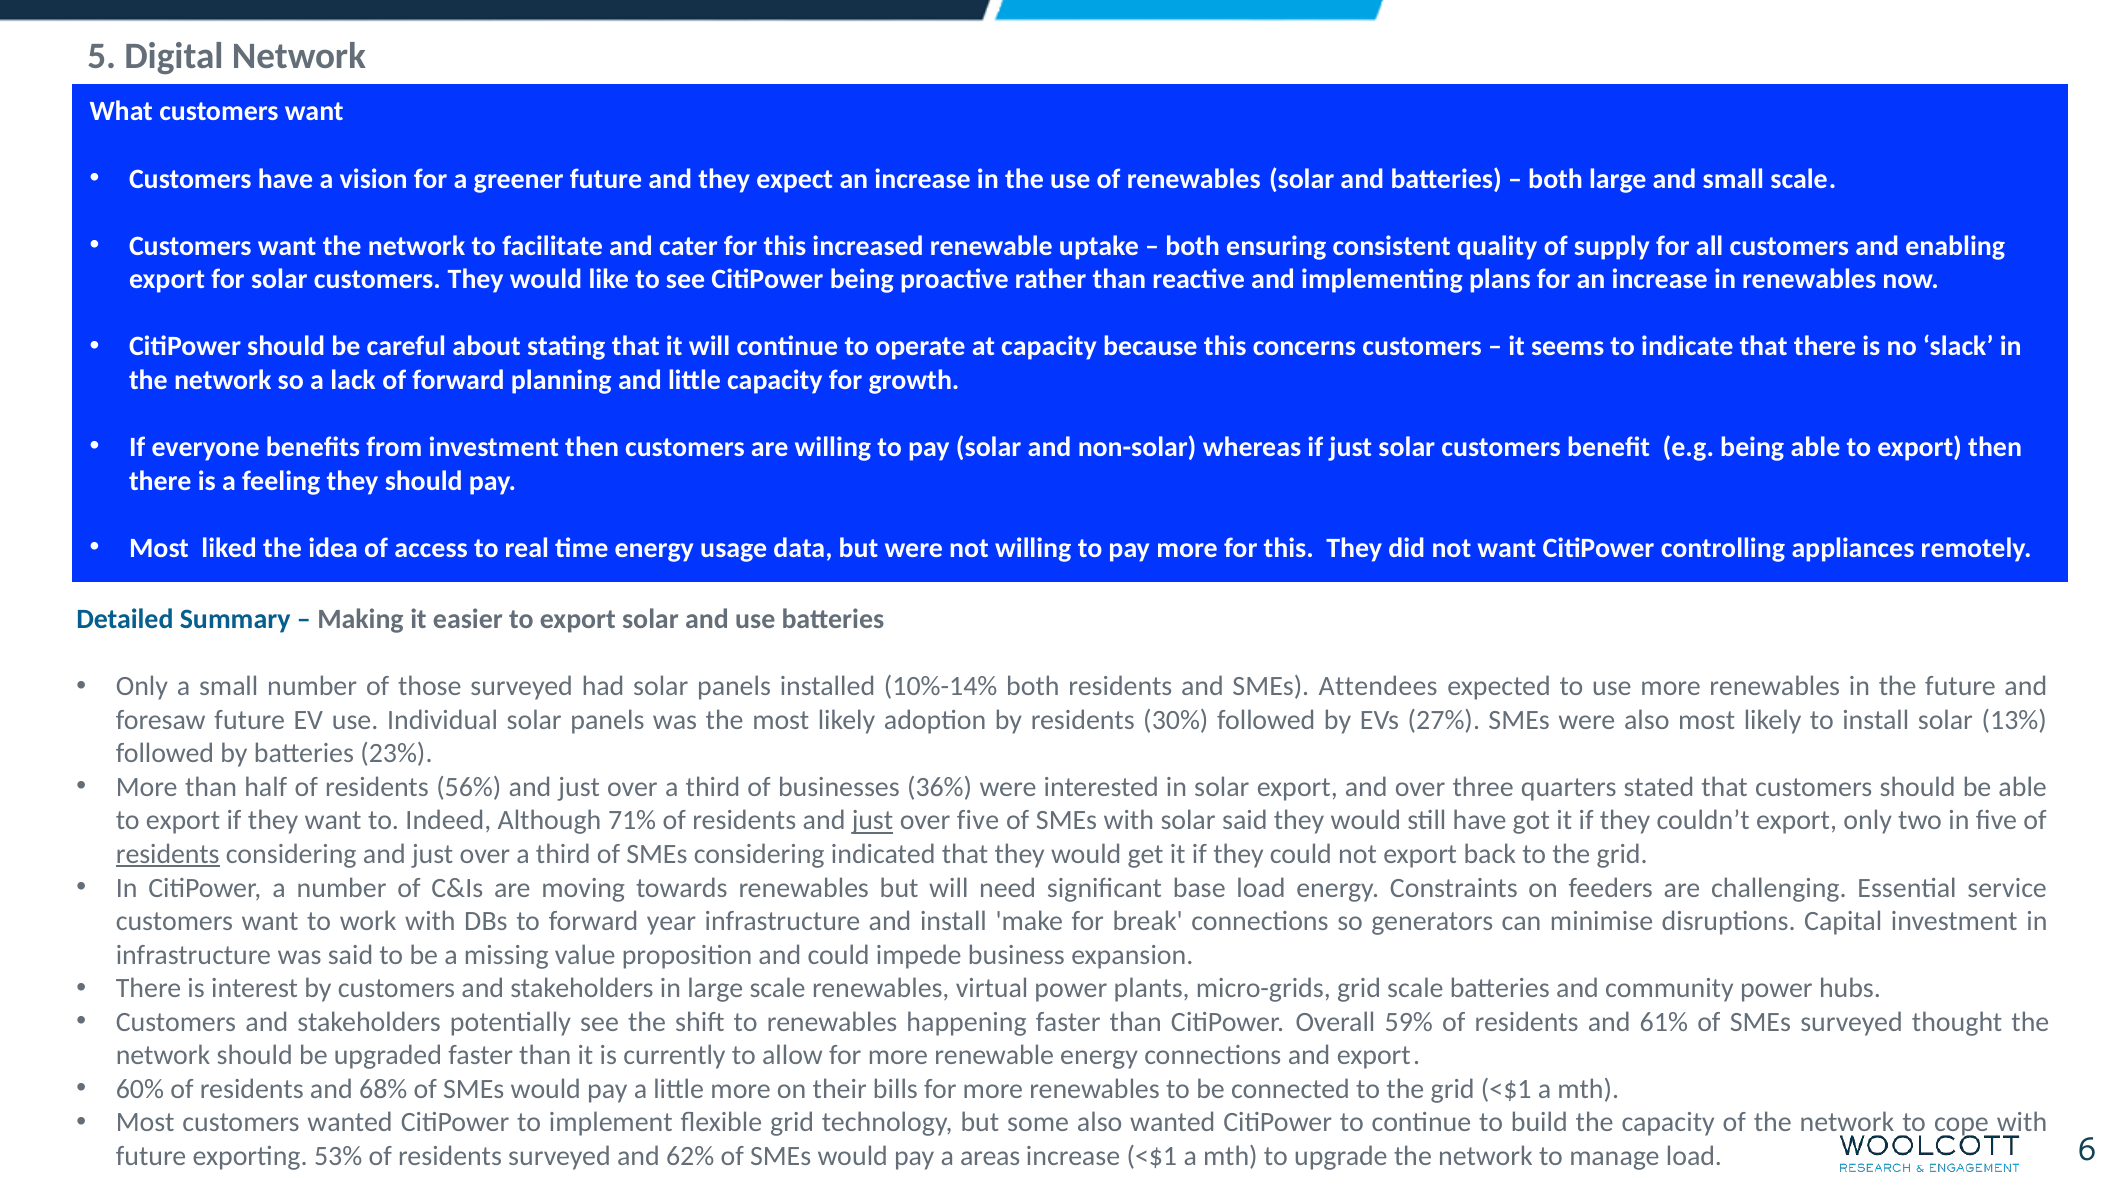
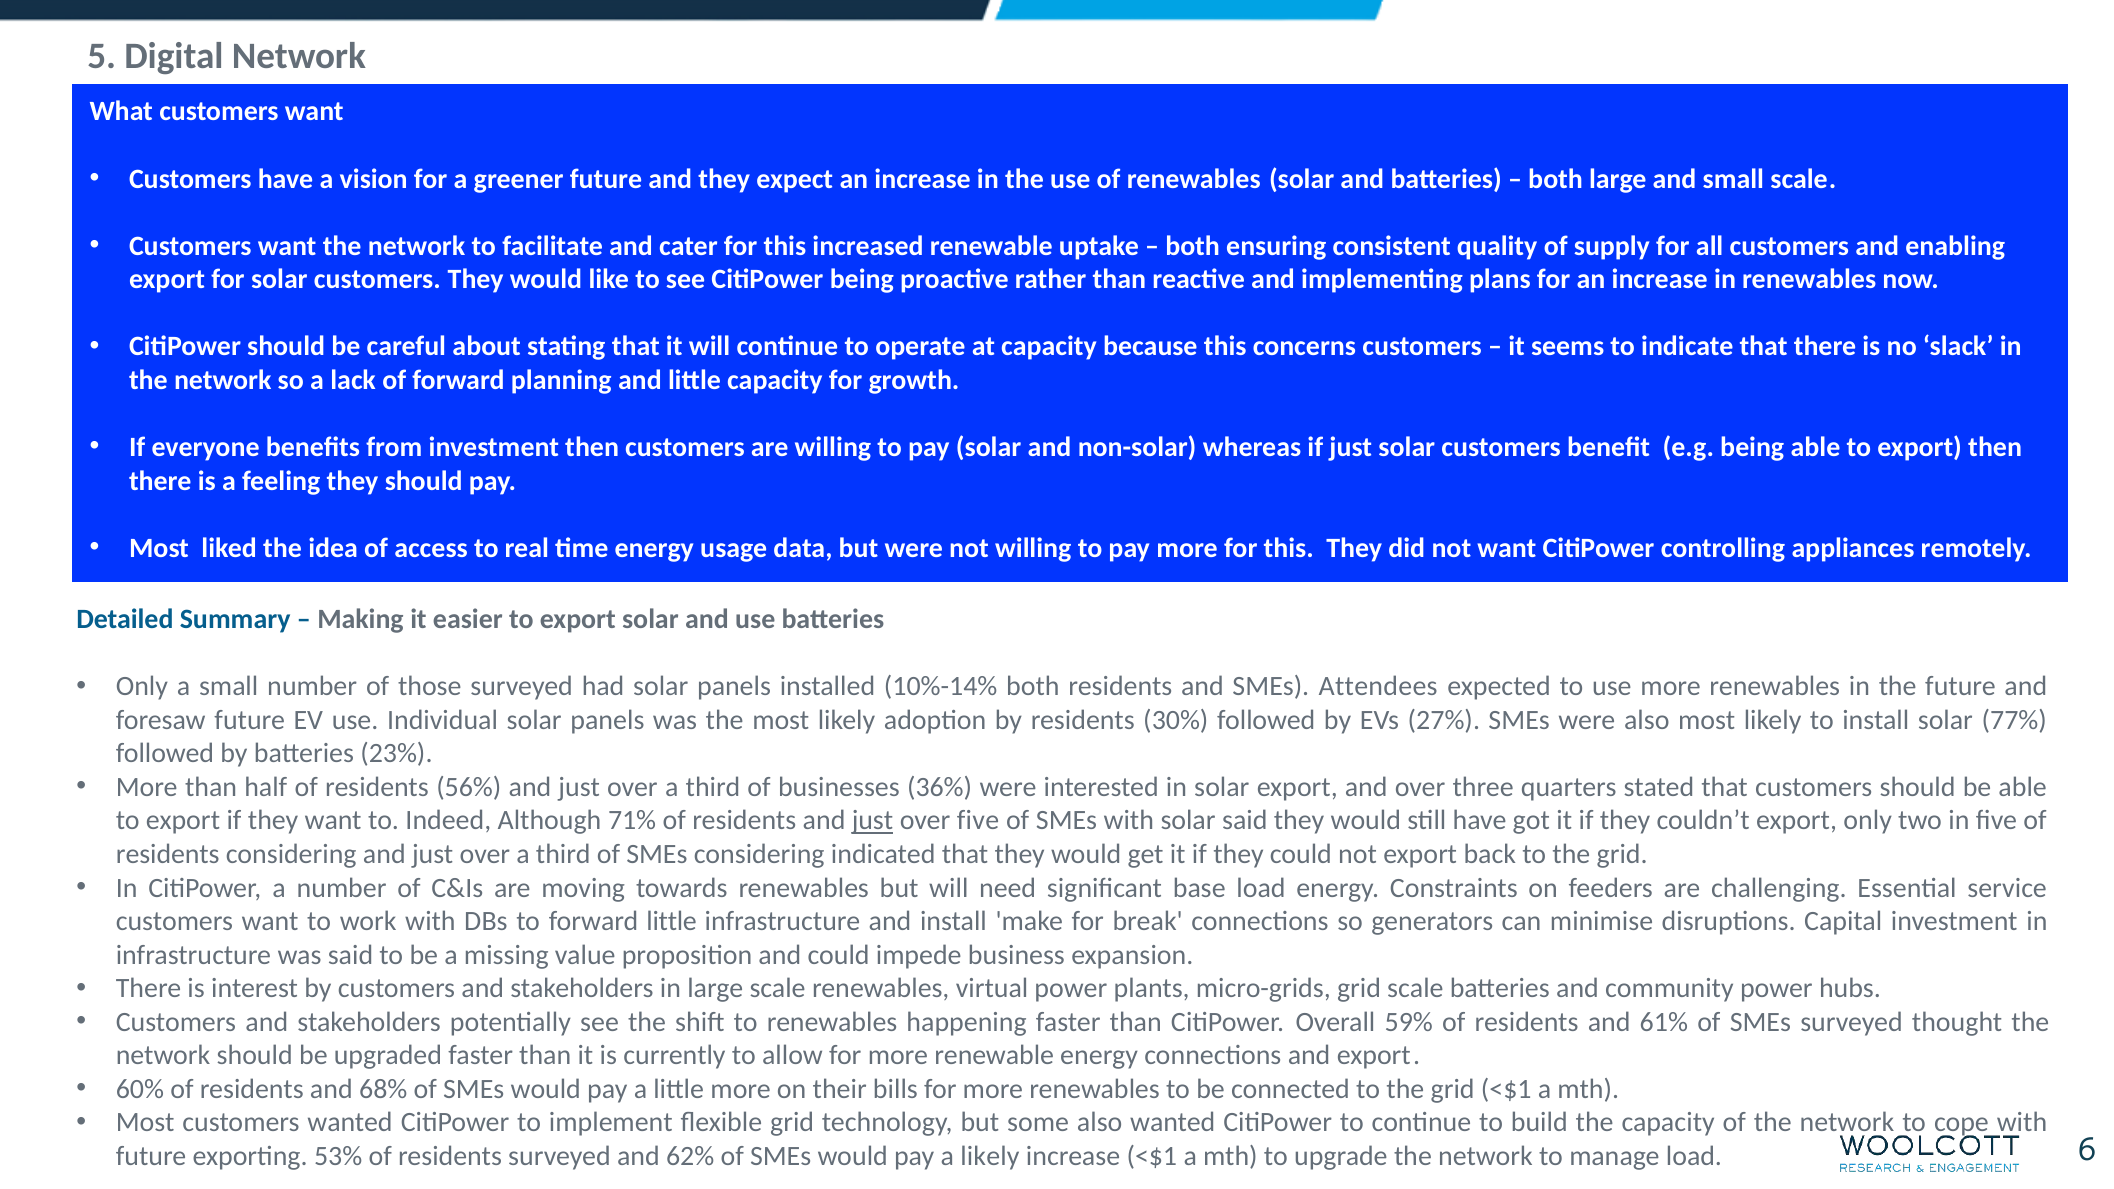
13%: 13% -> 77% (2014, 720)
residents underline: present -> none (168, 854)
forward year: year -> little (672, 921)
a areas: areas -> likely (990, 1156)
